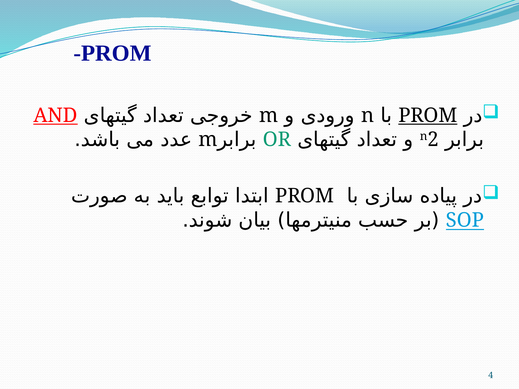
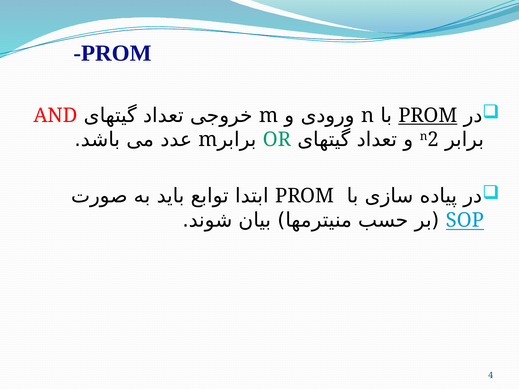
AND underline: present -> none (56, 116)
